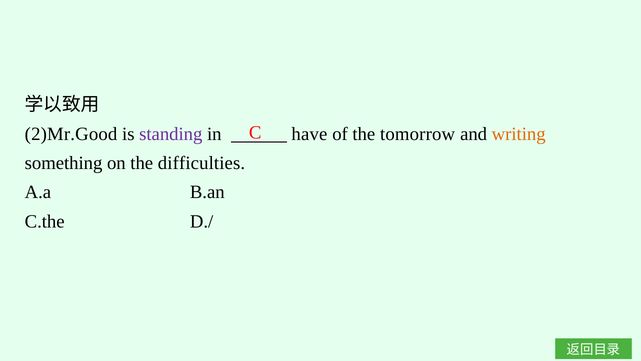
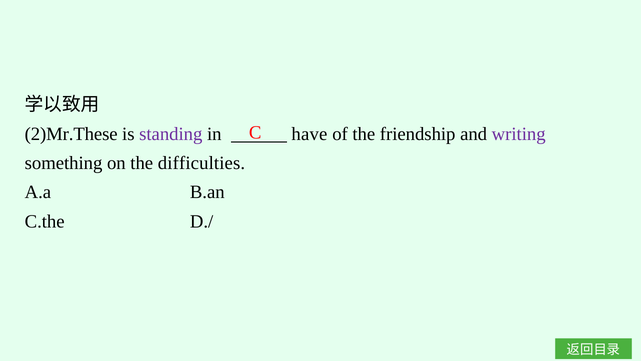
2)Mr.Good: 2)Mr.Good -> 2)Mr.These (71, 134)
tomorrow: tomorrow -> friendship (418, 134)
writing colour: orange -> purple (519, 134)
